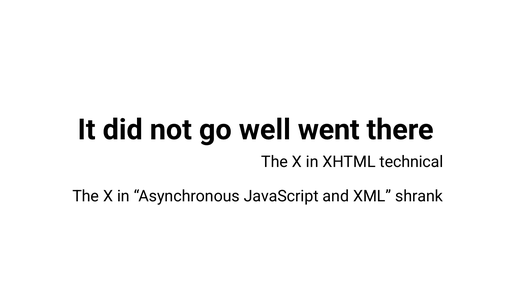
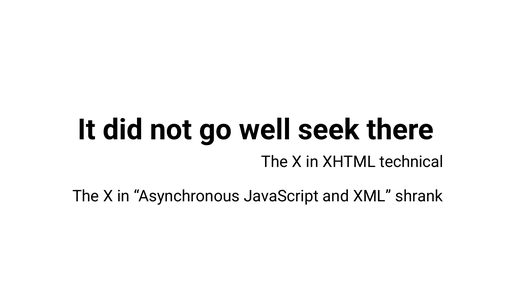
went: went -> seek (329, 129)
